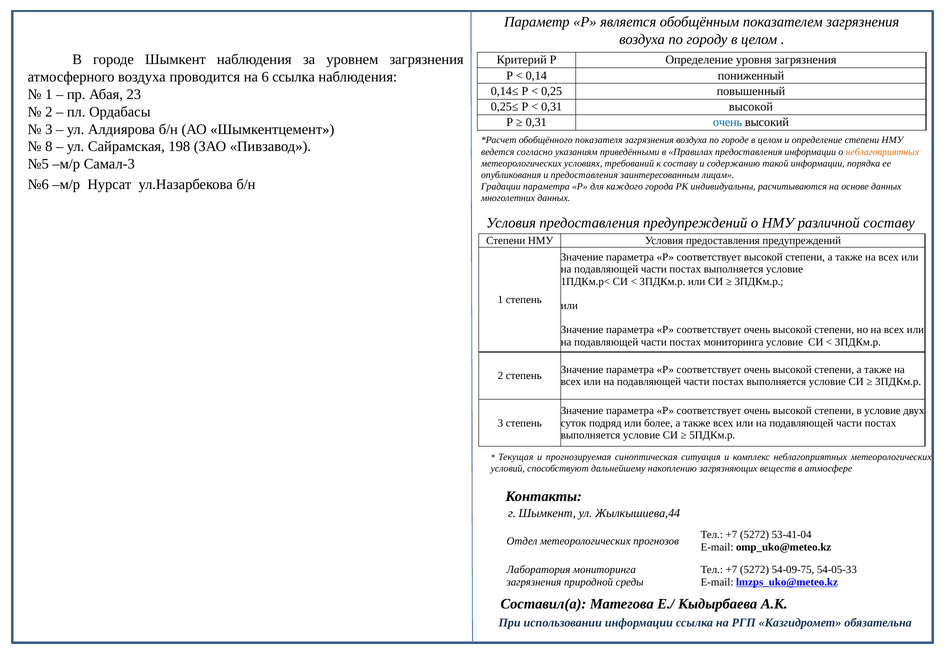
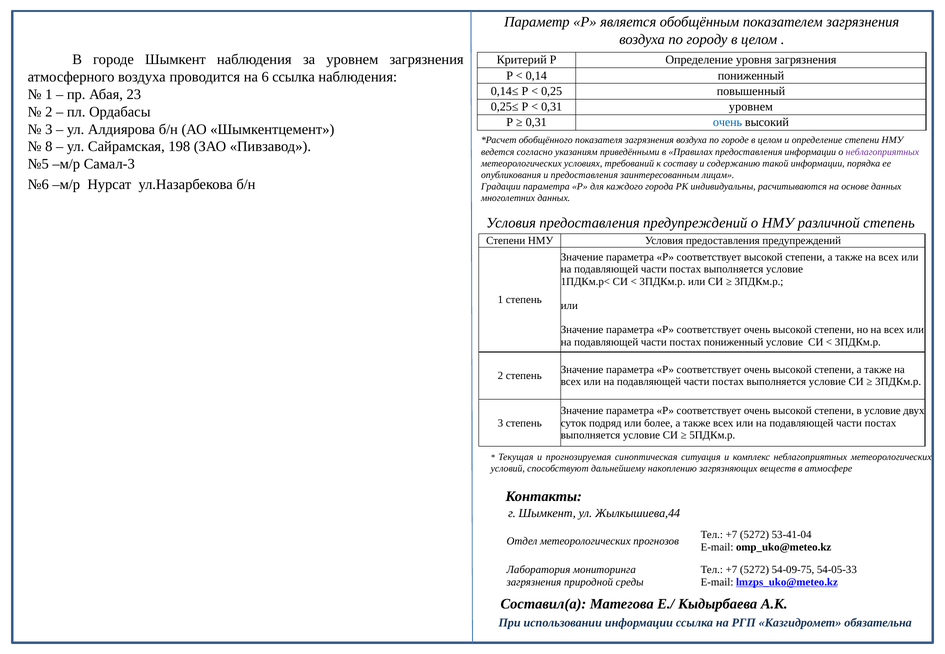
0,31 высокой: высокой -> уровнем (751, 107)
неблагоприятных colour: orange -> purple (882, 152)
различной составу: составу -> степень (889, 223)
постах мониторинга: мониторинга -> пониженный (734, 342)
